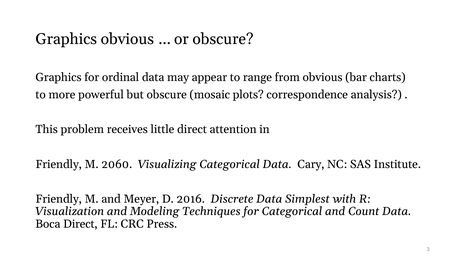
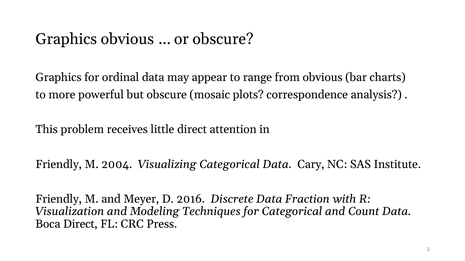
2060: 2060 -> 2004 (117, 165)
Simplest: Simplest -> Fraction (307, 199)
